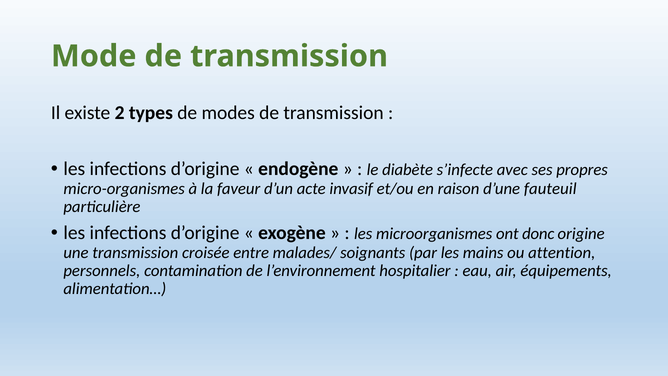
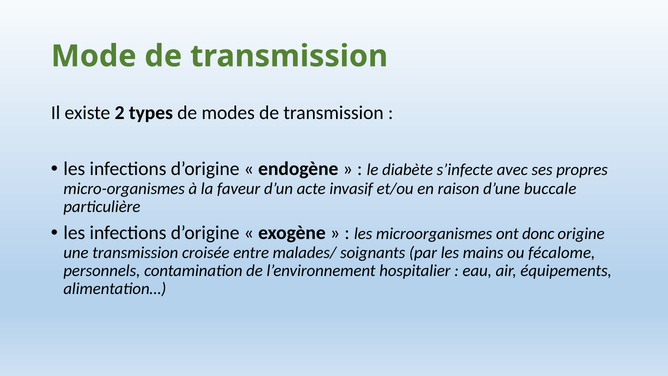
fauteuil: fauteuil -> buccale (550, 188)
attention: attention -> fécalome (562, 252)
